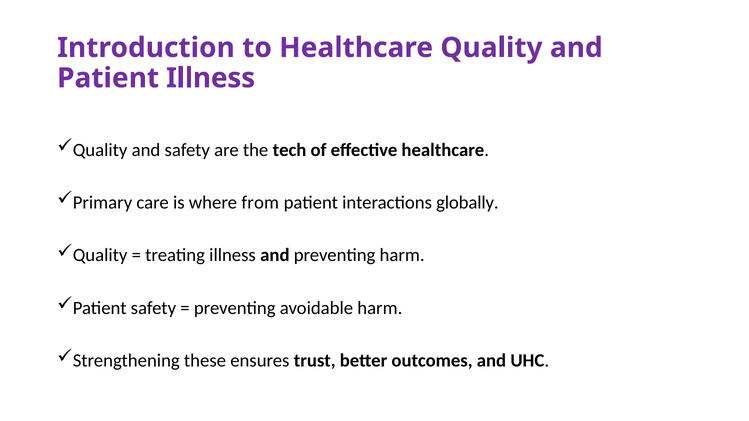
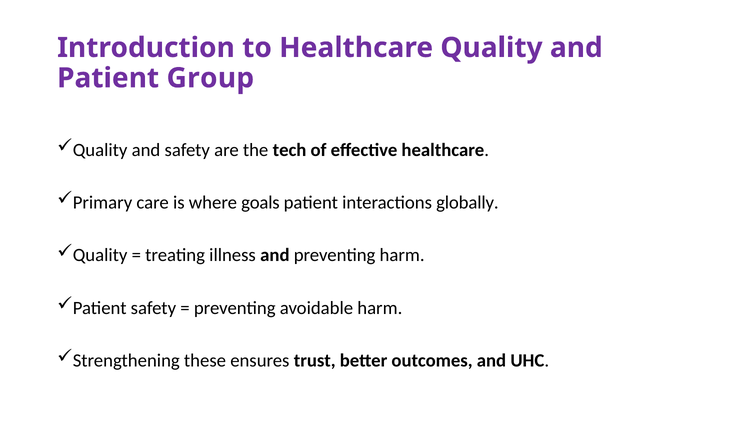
Patient Illness: Illness -> Group (210, 78)
from: from -> goals (260, 203)
